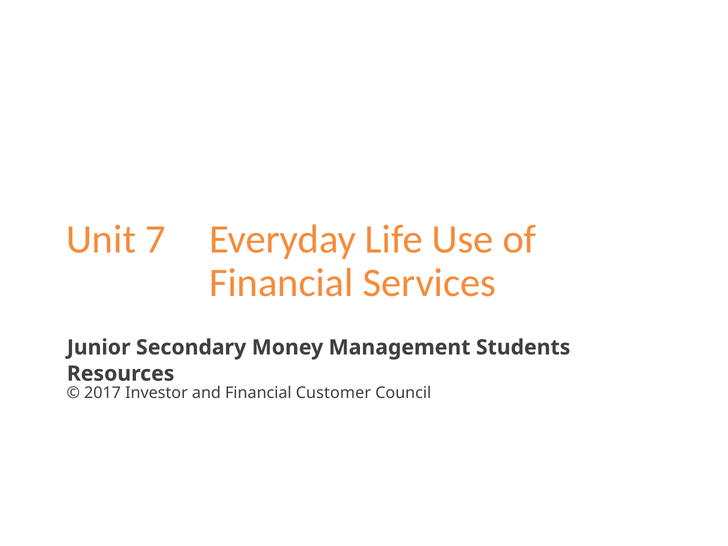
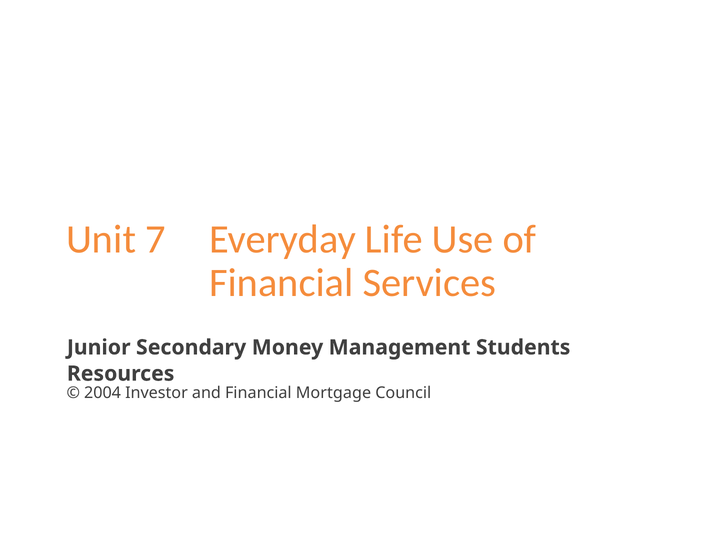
2017: 2017 -> 2004 (103, 393)
Customer: Customer -> Mortgage (333, 393)
